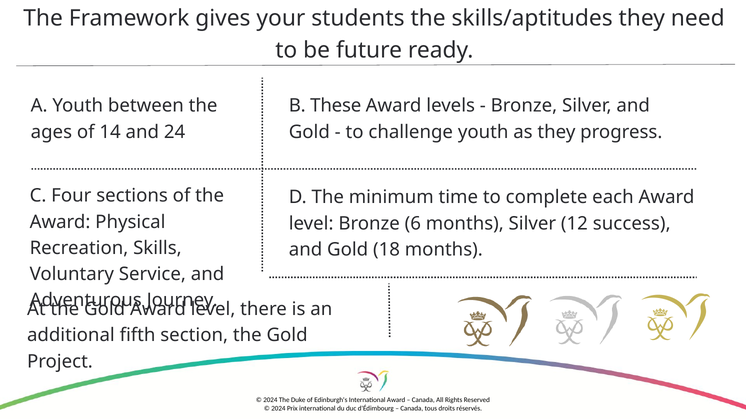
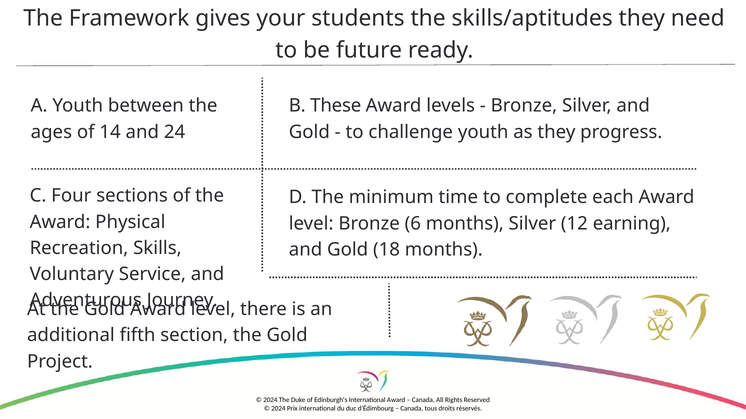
success: success -> earning (632, 224)
